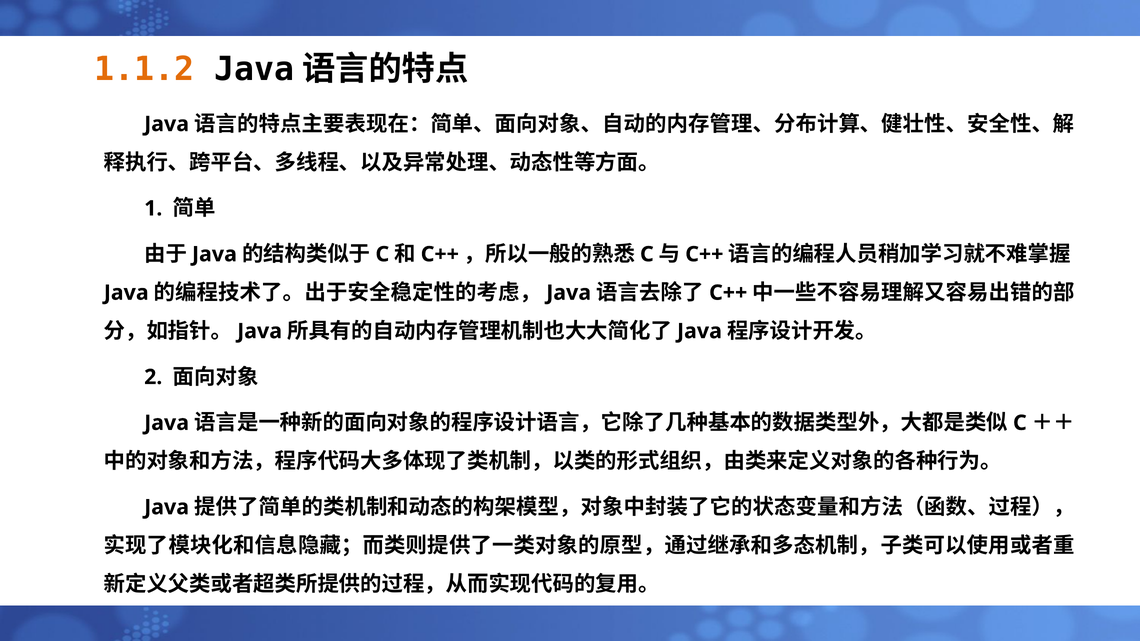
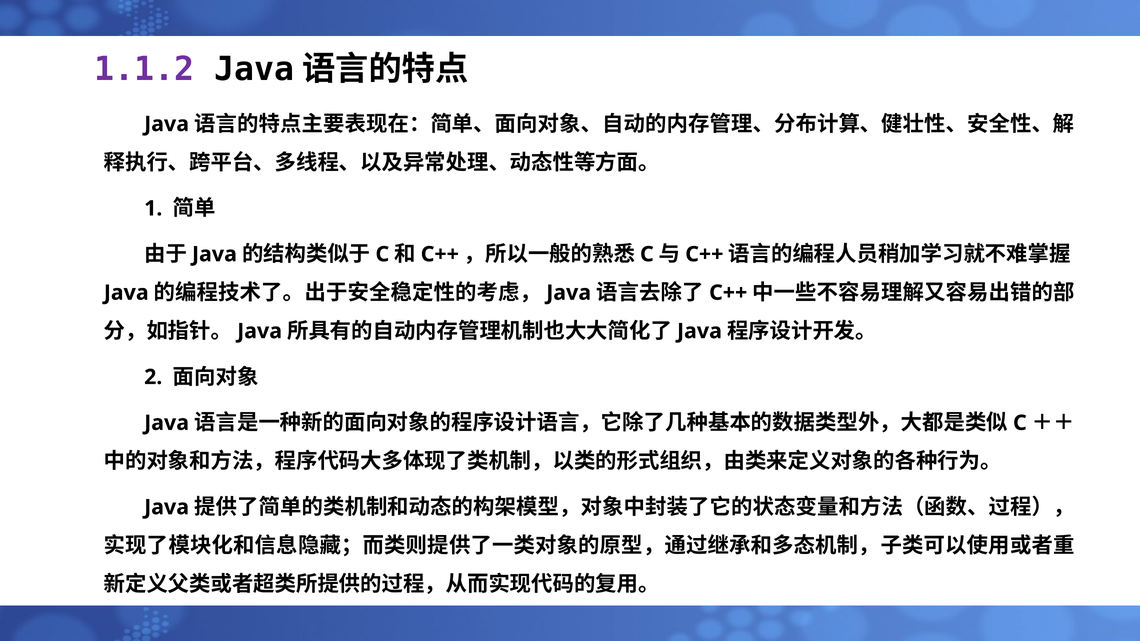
1.1.2 colour: orange -> purple (144, 70)
